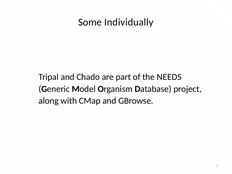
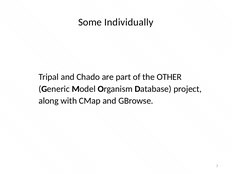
NEEDS: NEEDS -> OTHER (169, 77)
